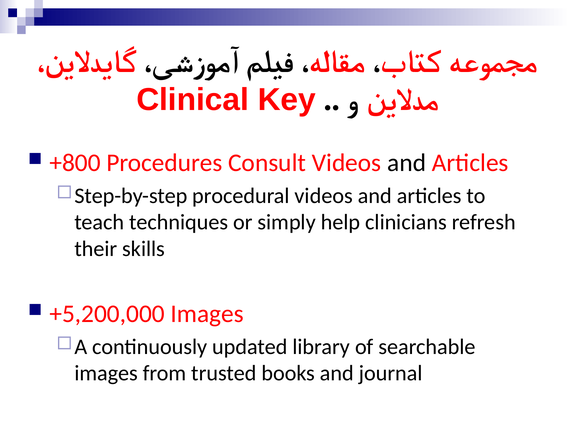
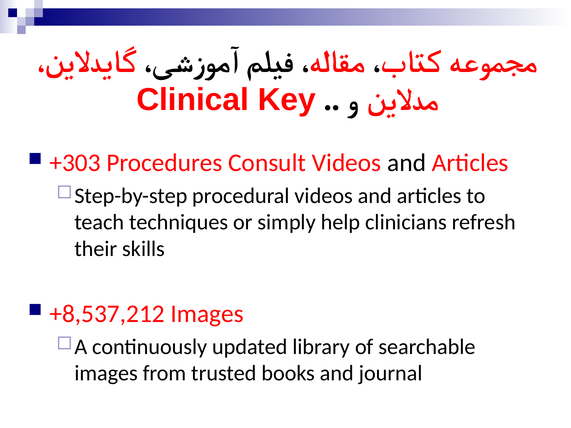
+800: +800 -> +303 (75, 163)
+5,200,000: +5,200,000 -> +8,537,212 (107, 314)
